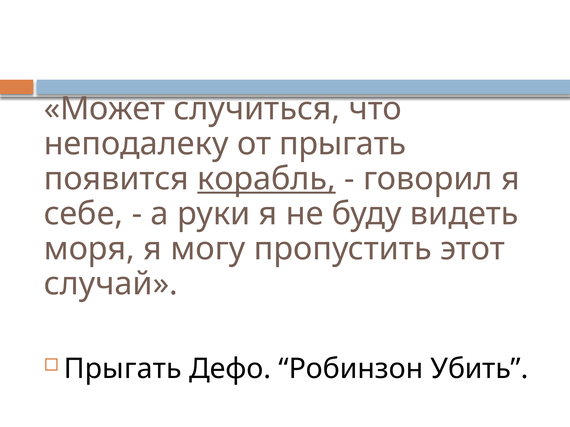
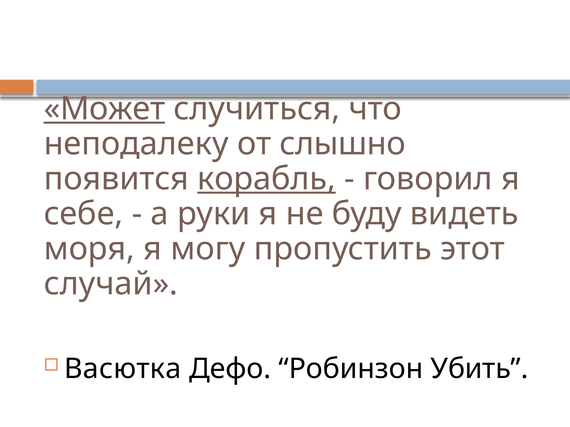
Может underline: none -> present (105, 109)
от прыгать: прыгать -> слышно (343, 144)
Прыгать: Прыгать -> Васютка (123, 369)
